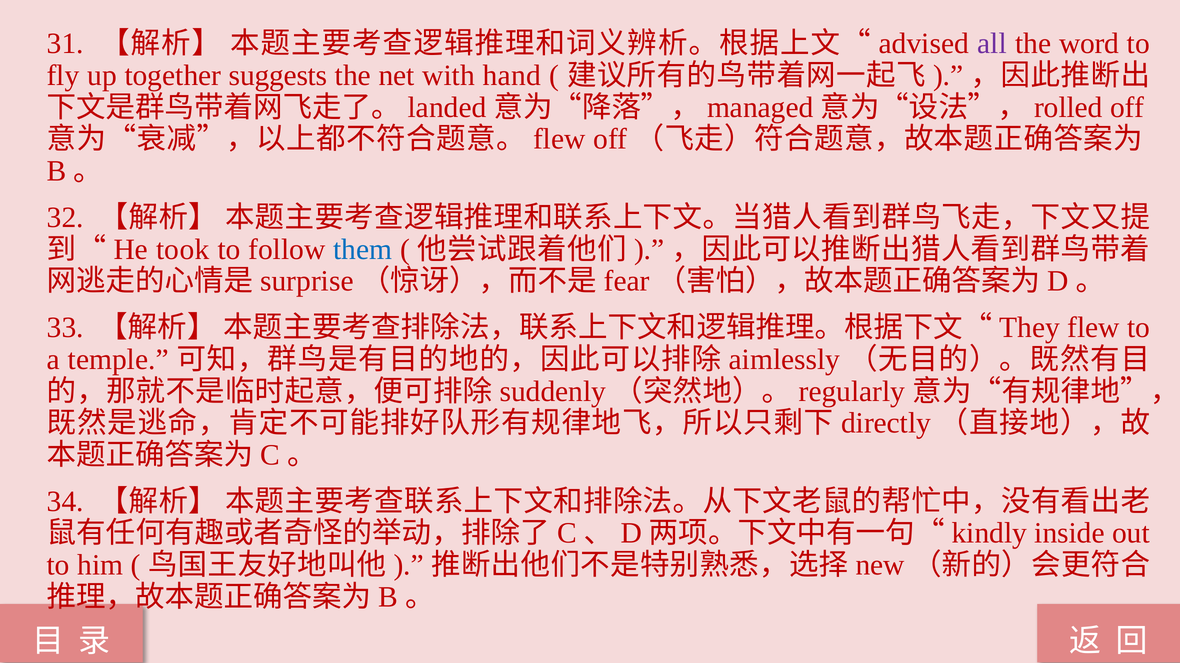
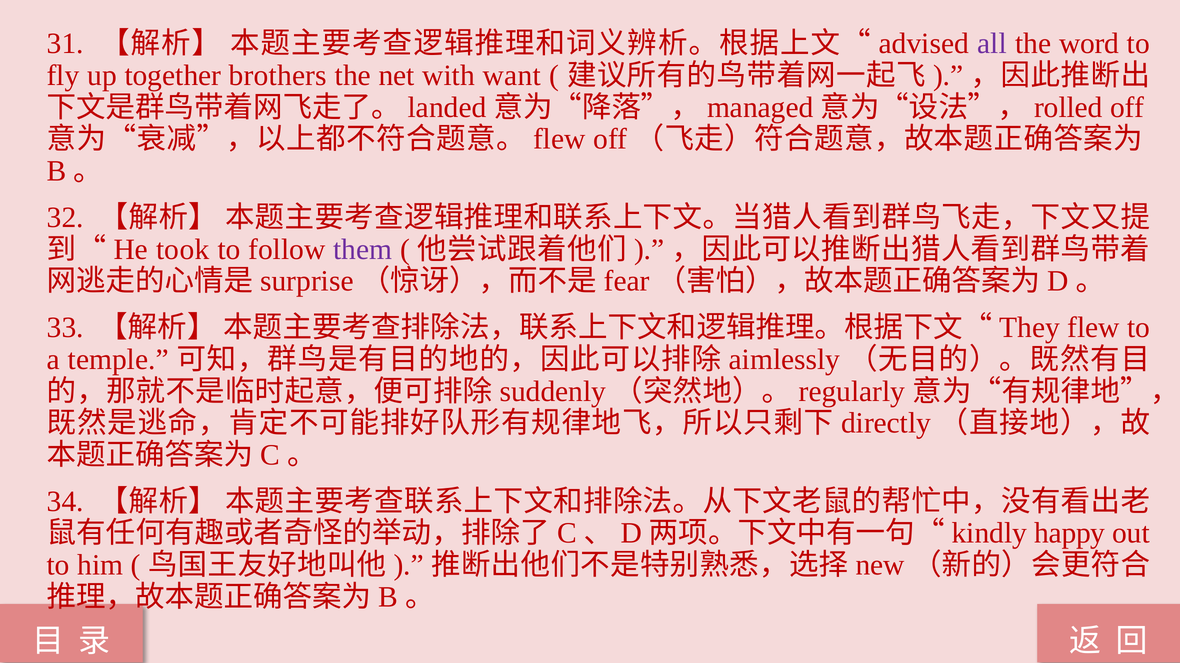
suggests: suggests -> brothers (278, 76)
hand: hand -> want (512, 76)
them colour: blue -> purple (363, 250)
inside: inside -> happy (1070, 534)
